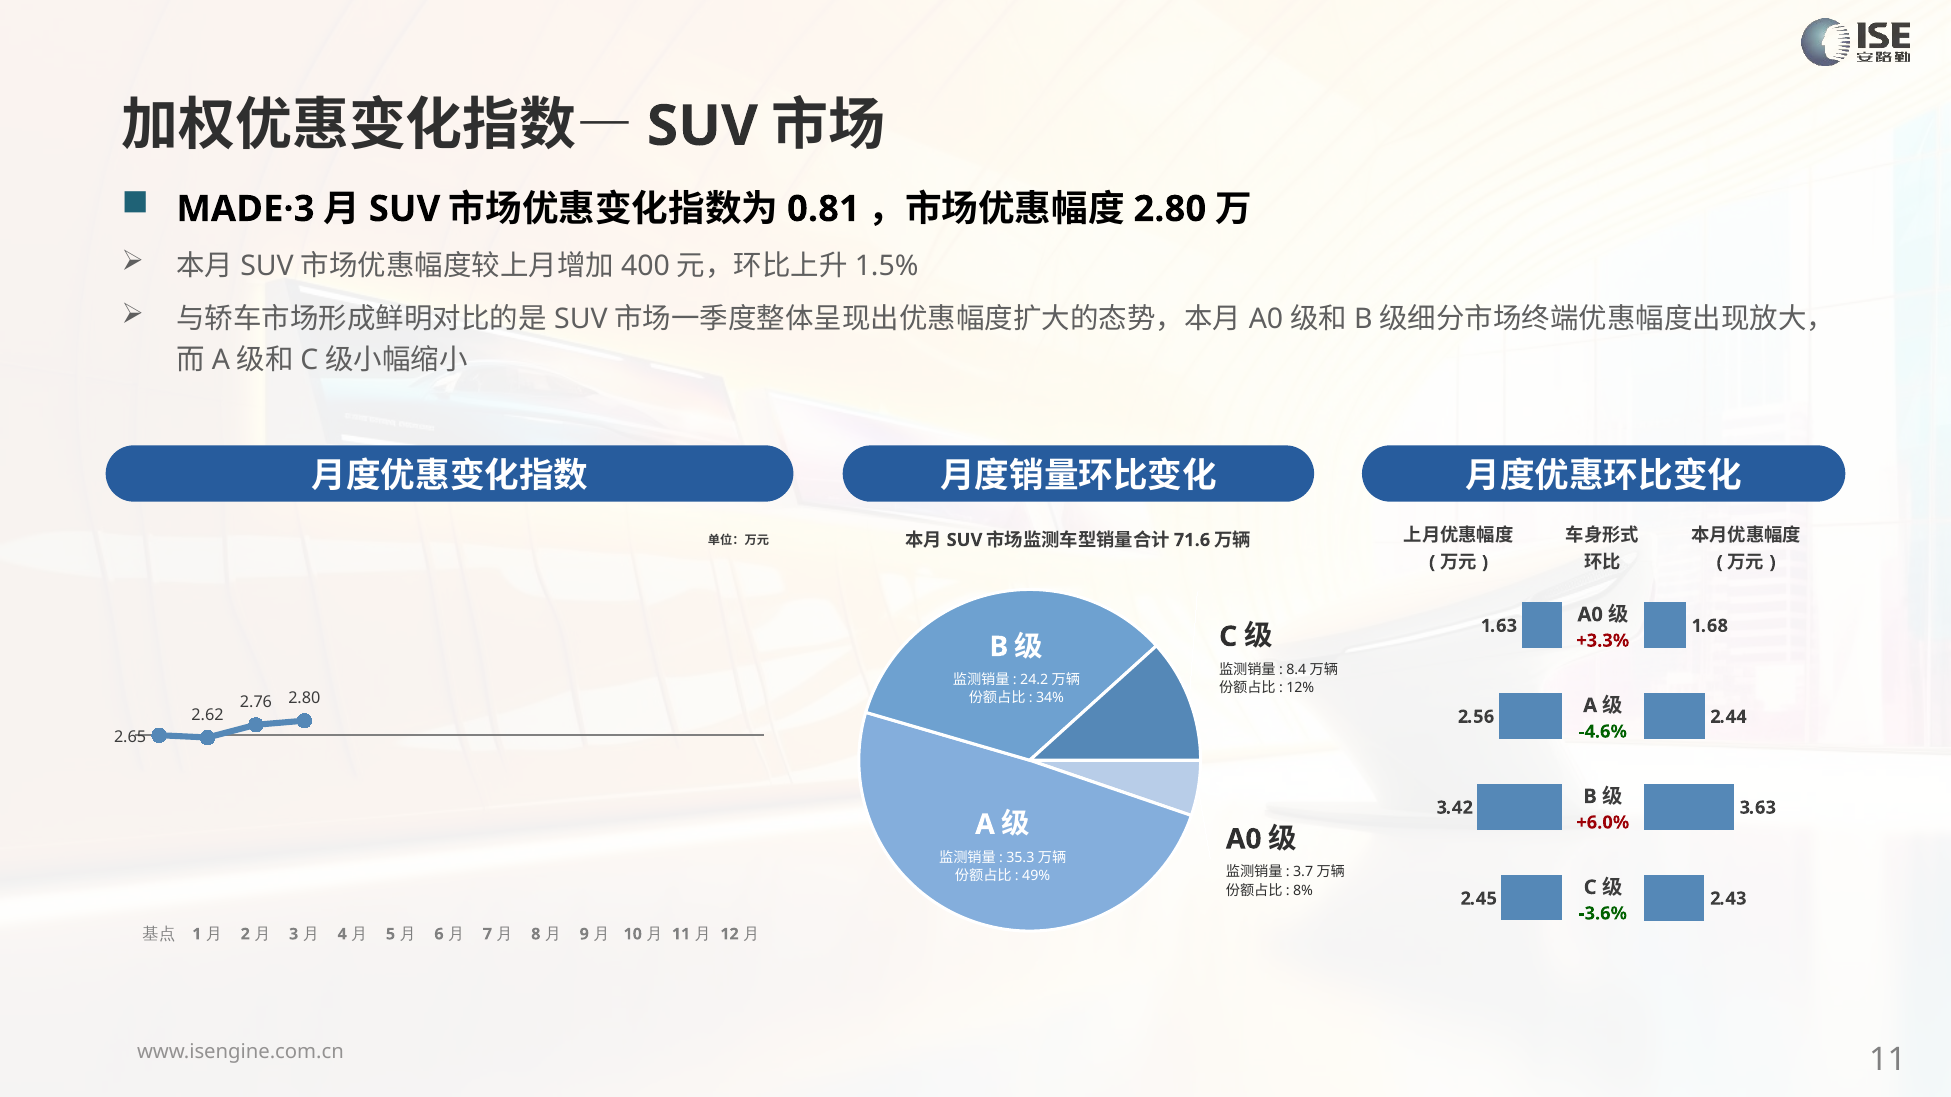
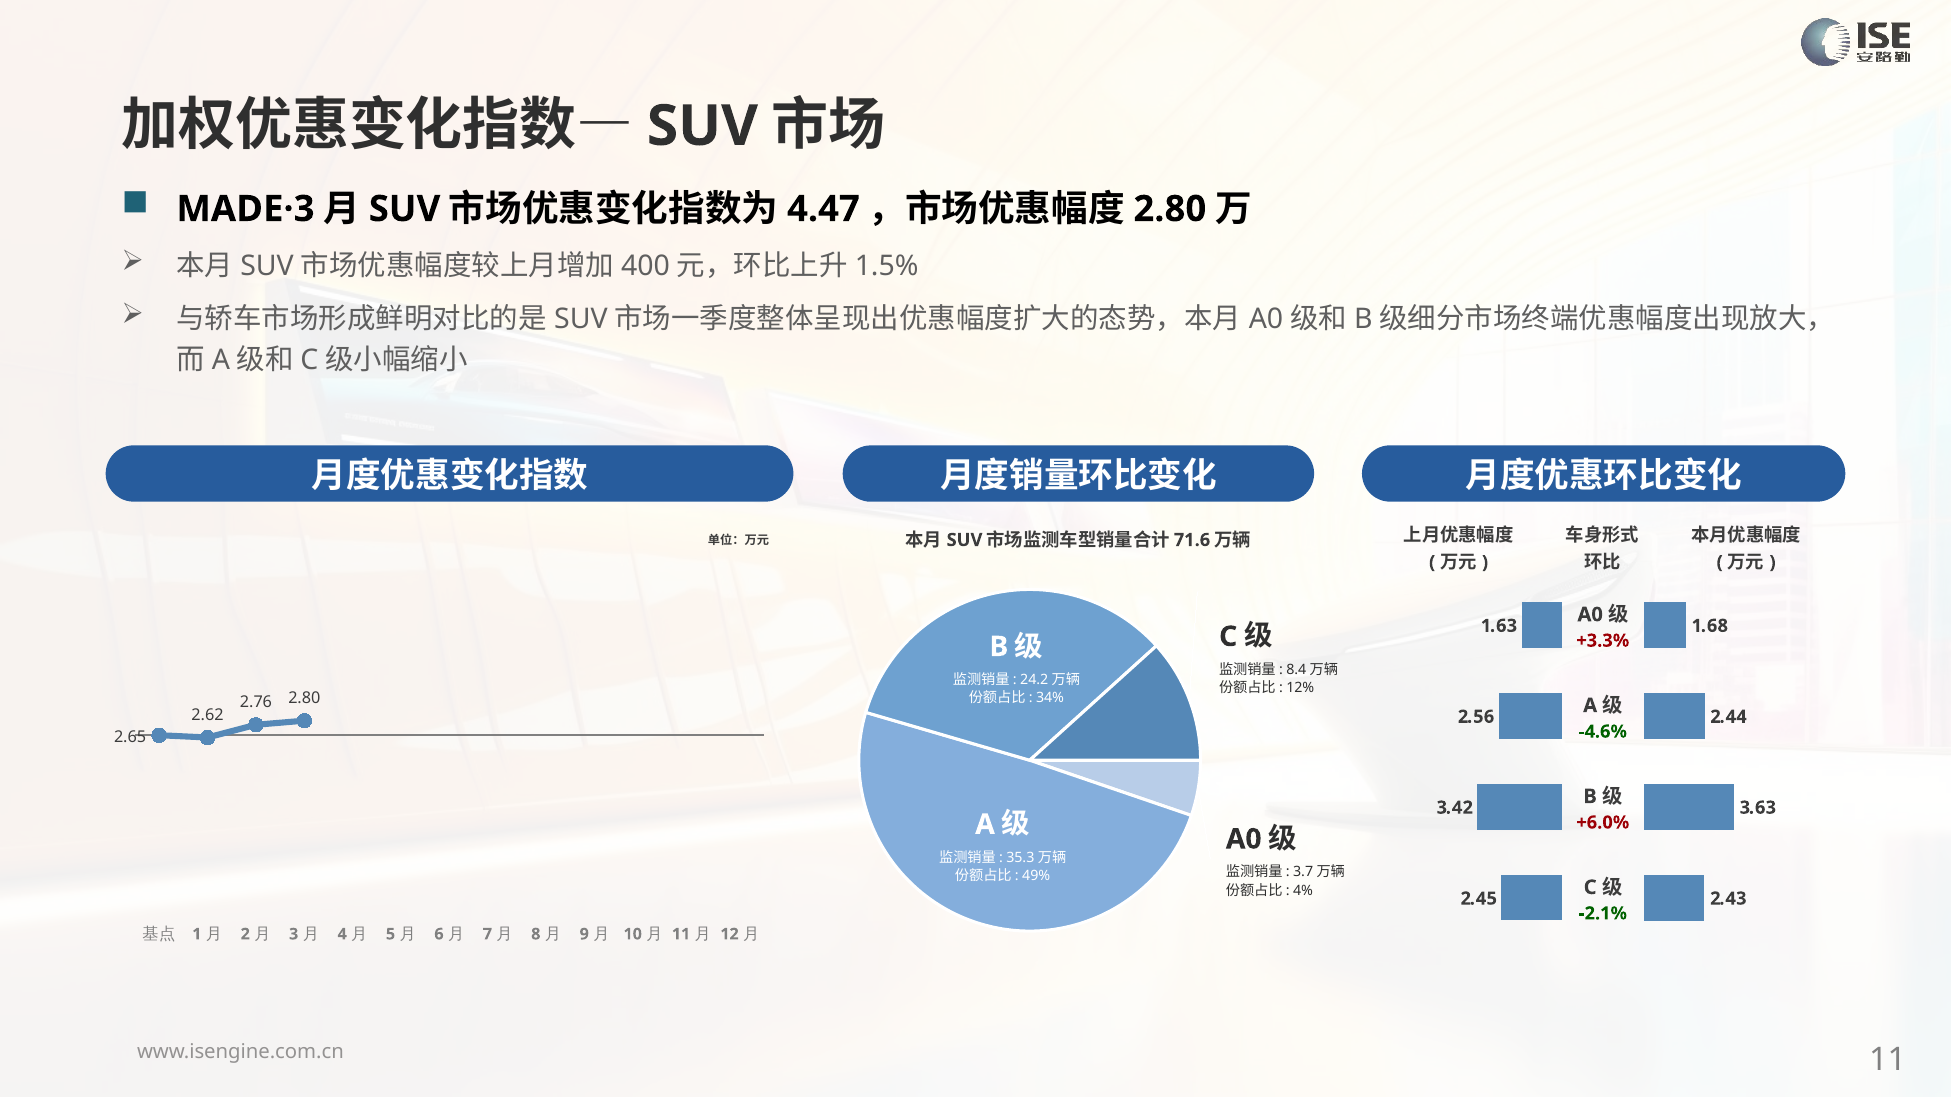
0.81: 0.81 -> 4.47 (823, 209)
8%: 8% -> 4% (1303, 891)
-3.6%: -3.6% -> -2.1% (1603, 914)
